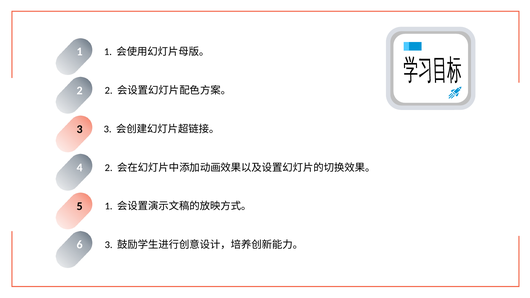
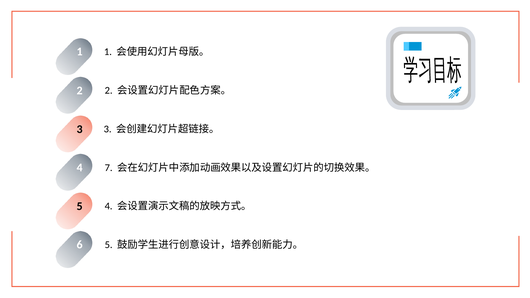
4 2: 2 -> 7 (109, 168)
5 1: 1 -> 4 (109, 206)
6 3: 3 -> 5 (109, 245)
